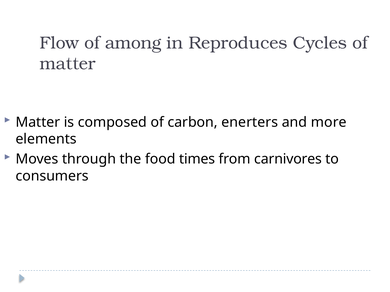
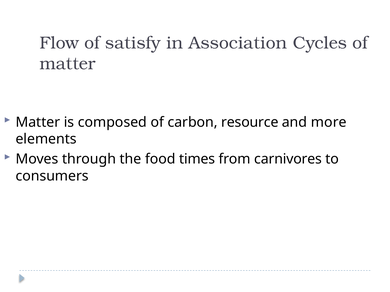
among: among -> satisfy (133, 43)
Reproduces: Reproduces -> Association (238, 43)
enerters: enerters -> resource (250, 122)
